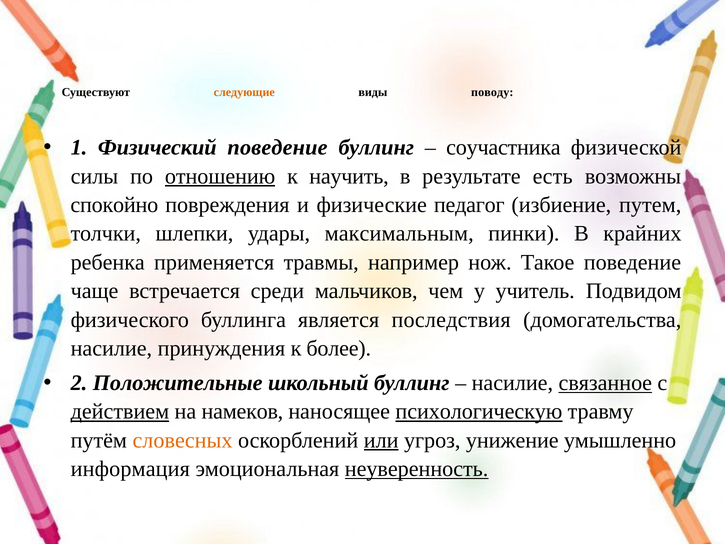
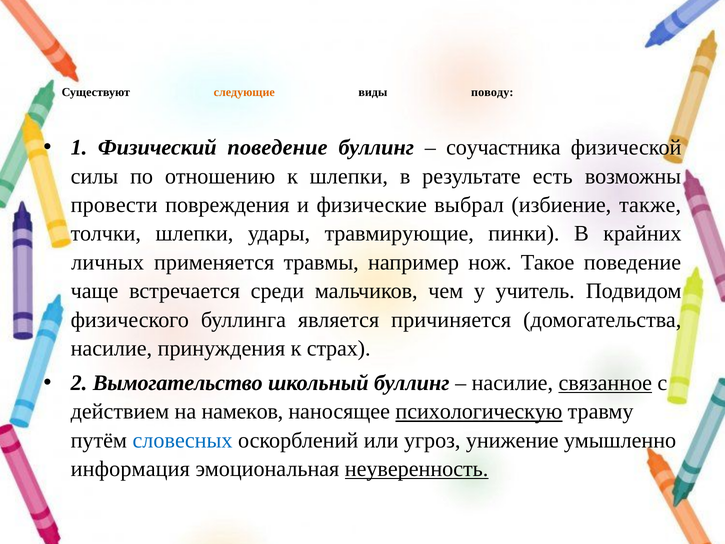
отношению underline: present -> none (220, 176)
к научить: научить -> шлепки (349, 176)
спокойно: спокойно -> провести (114, 205)
педагог: педагог -> выбрал (469, 205)
путем: путем -> также (650, 205)
максимальным: максимальным -> травмирующие (399, 234)
ребенка: ребенка -> личных (108, 262)
последствия: последствия -> причиняется (451, 320)
более: более -> страх (339, 348)
Положительные: Положительные -> Вымогательство (178, 383)
действием underline: present -> none (120, 411)
словесных colour: orange -> blue (183, 440)
или underline: present -> none (381, 440)
